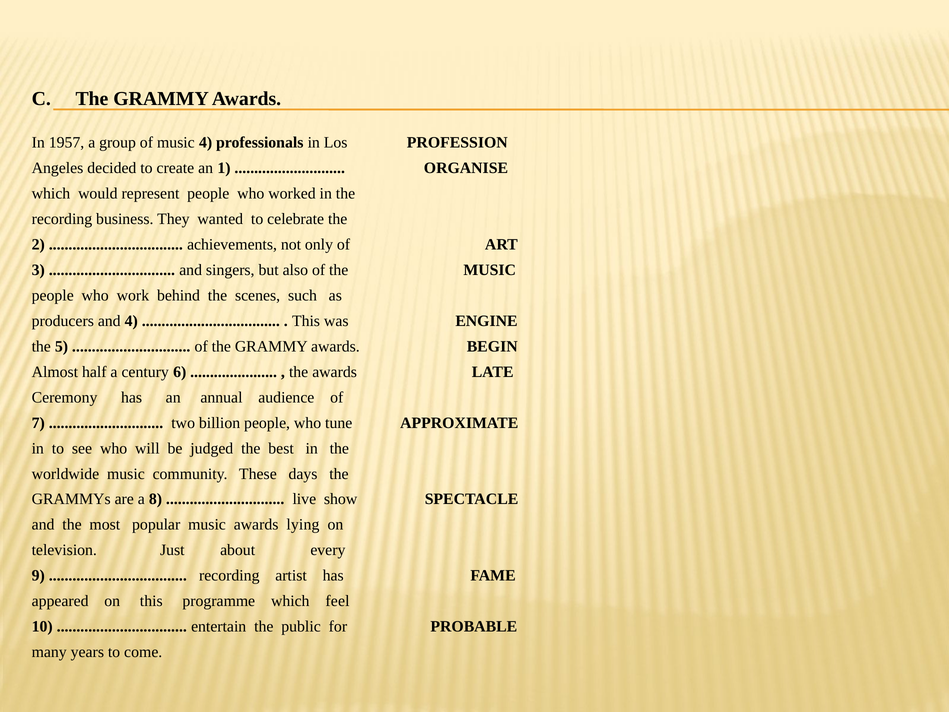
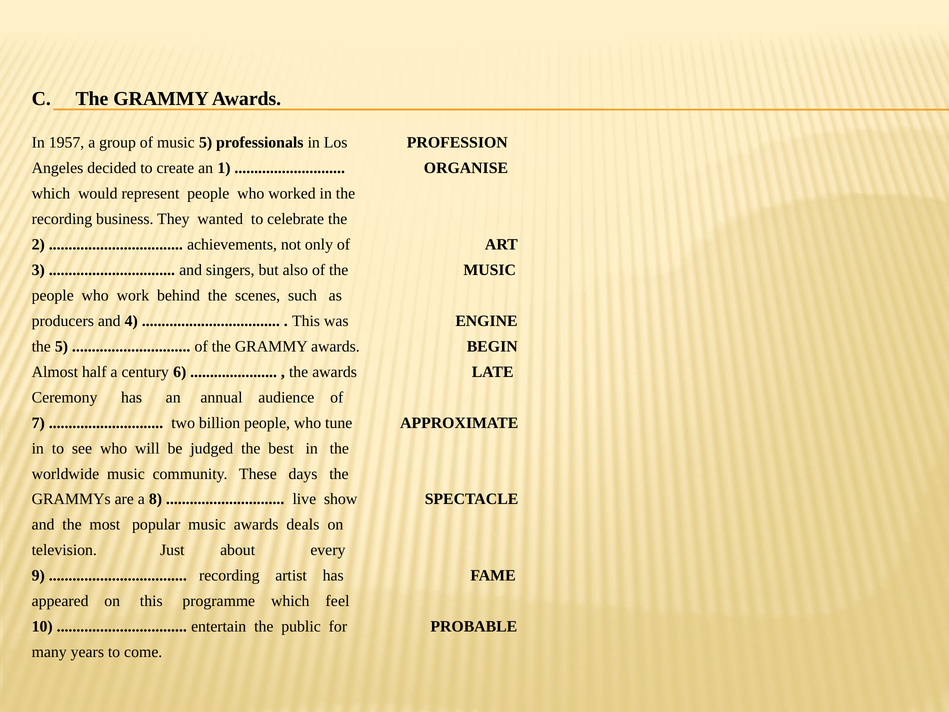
music 4: 4 -> 5 (206, 142)
lying: lying -> deals (303, 525)
